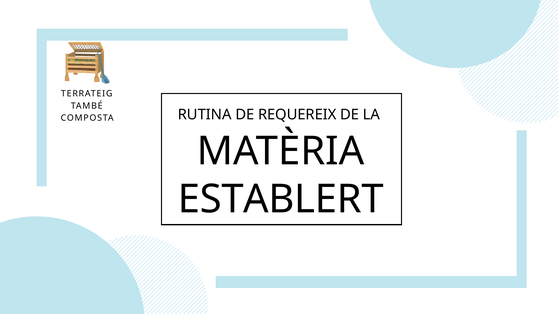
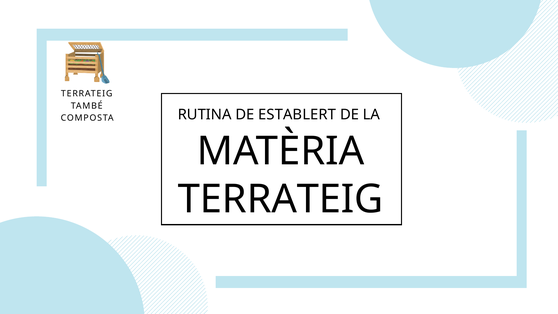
REQUEREIX: REQUEREIX -> ESTABLERT (297, 115)
ESTABLERT: ESTABLERT -> TERRATEIG (281, 199)
